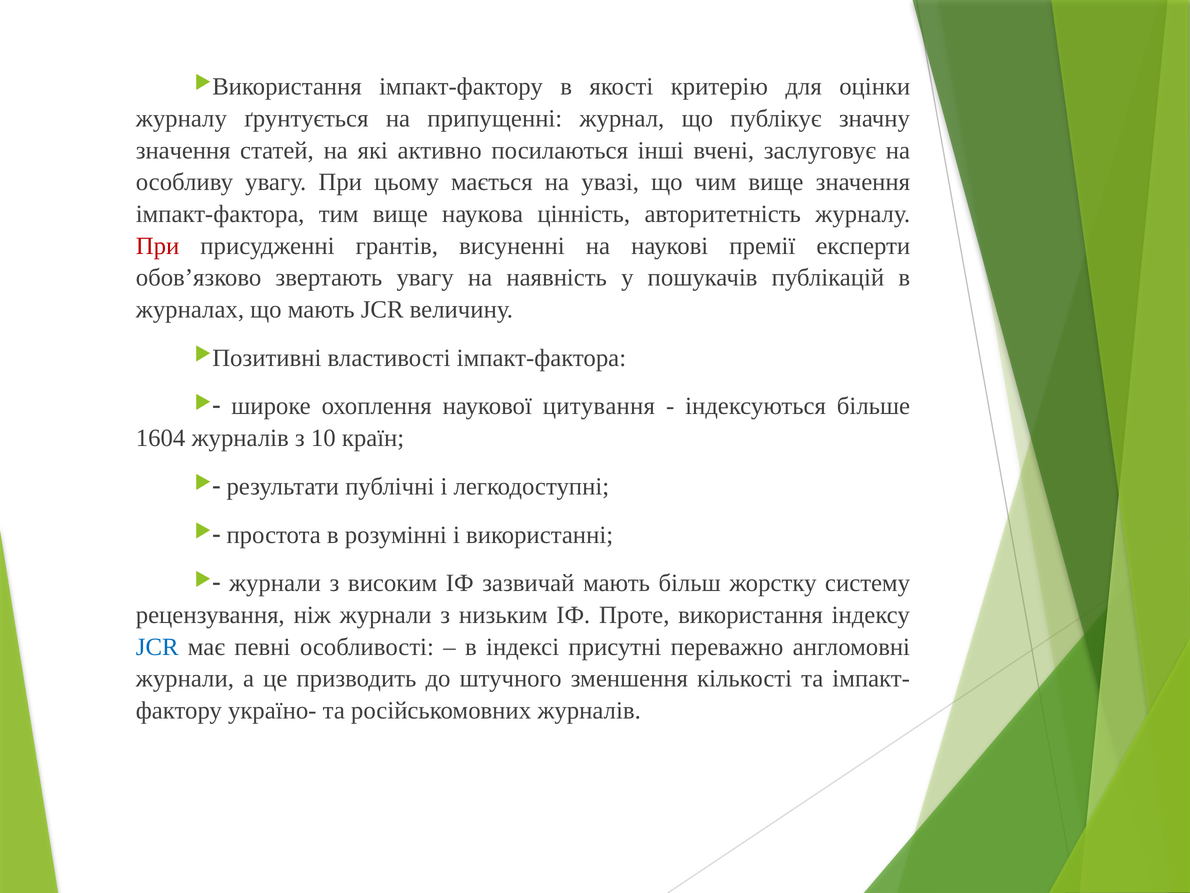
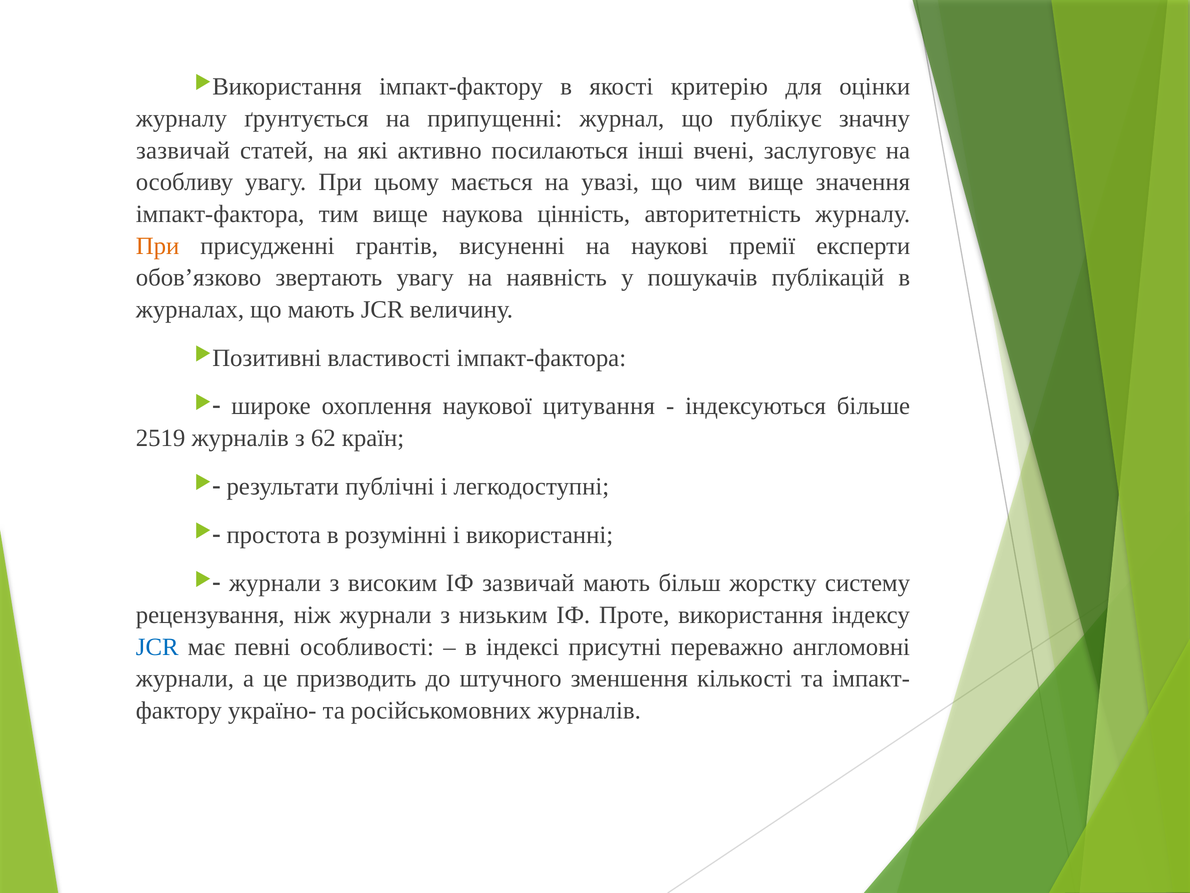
значення: значення -> зазвичай (183, 150)
При colour: red -> orange (158, 246)
1604: 1604 -> 2519 (161, 438)
10: 10 -> 62 (323, 438)
